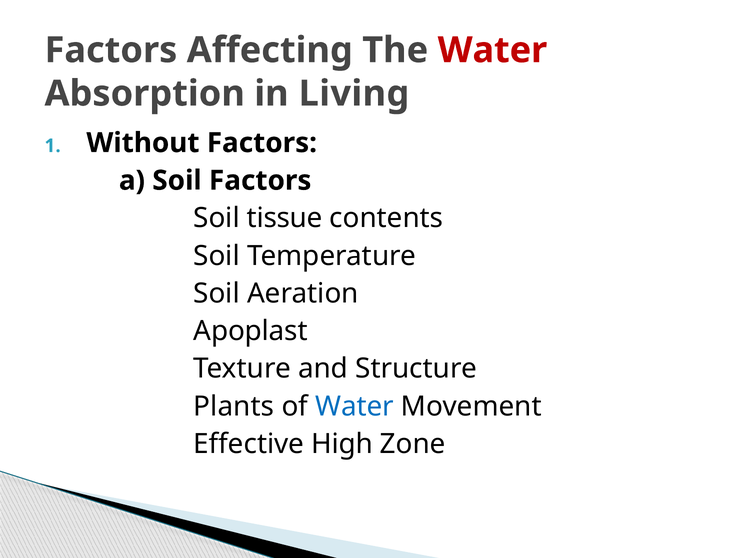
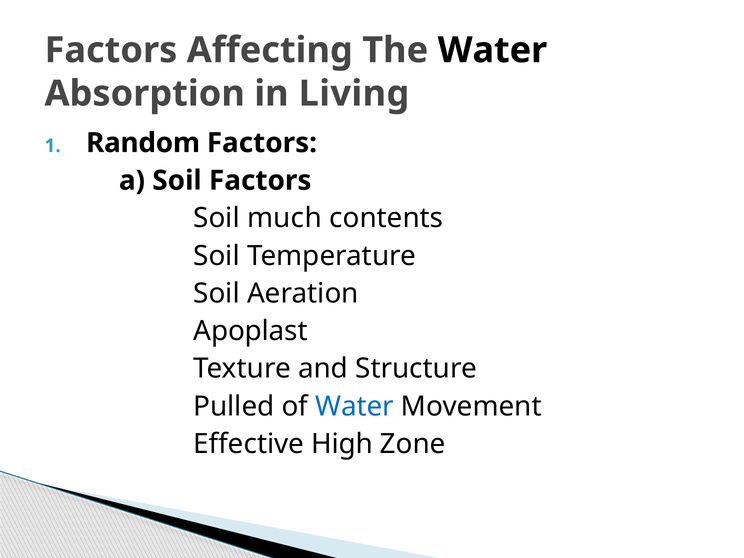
Water colour: red -> black (492, 50)
Without: Without -> Random (143, 143)
tissue: tissue -> much (284, 218)
Plants: Plants -> Pulled (234, 406)
